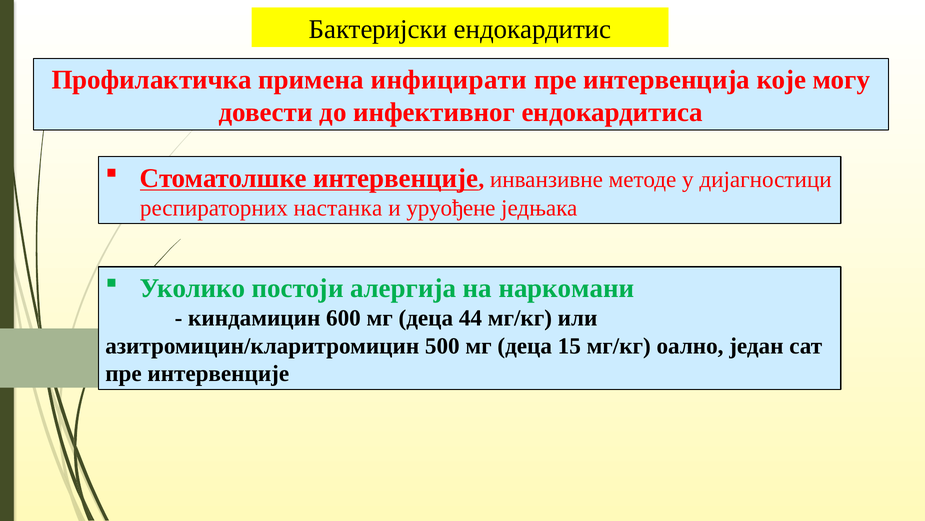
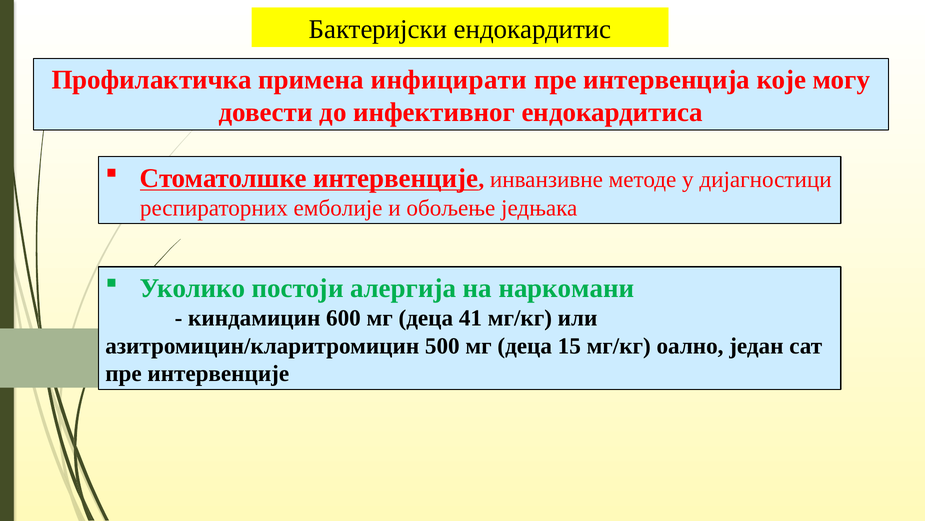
настанка: настанка -> емболије (338, 208)
уруођене: уруођене -> обољење (451, 208)
44: 44 -> 41 (470, 318)
